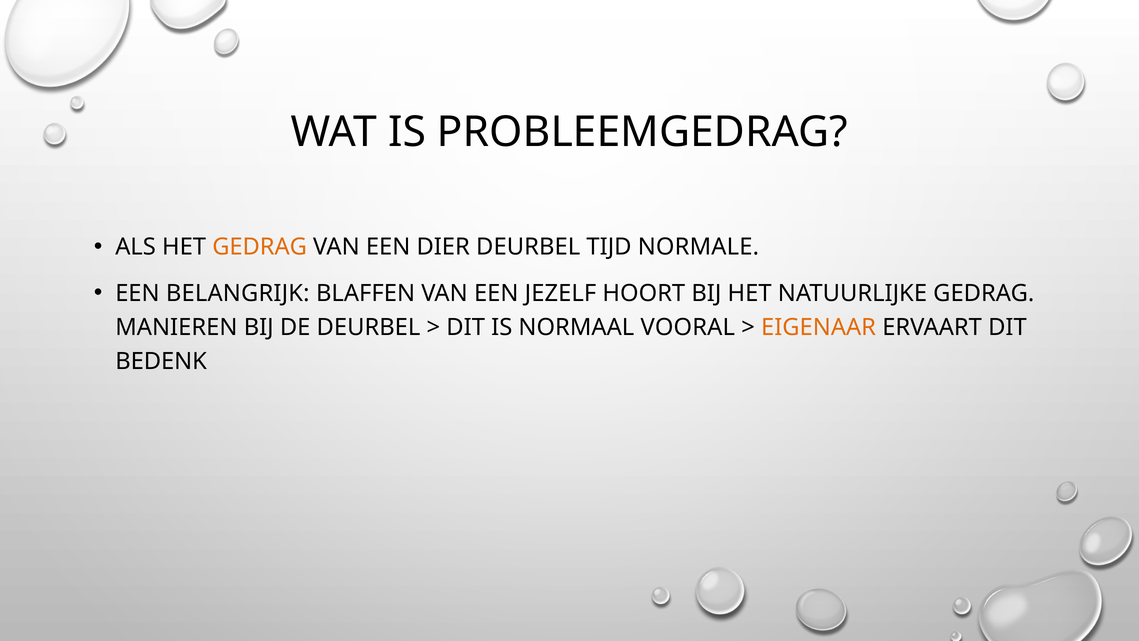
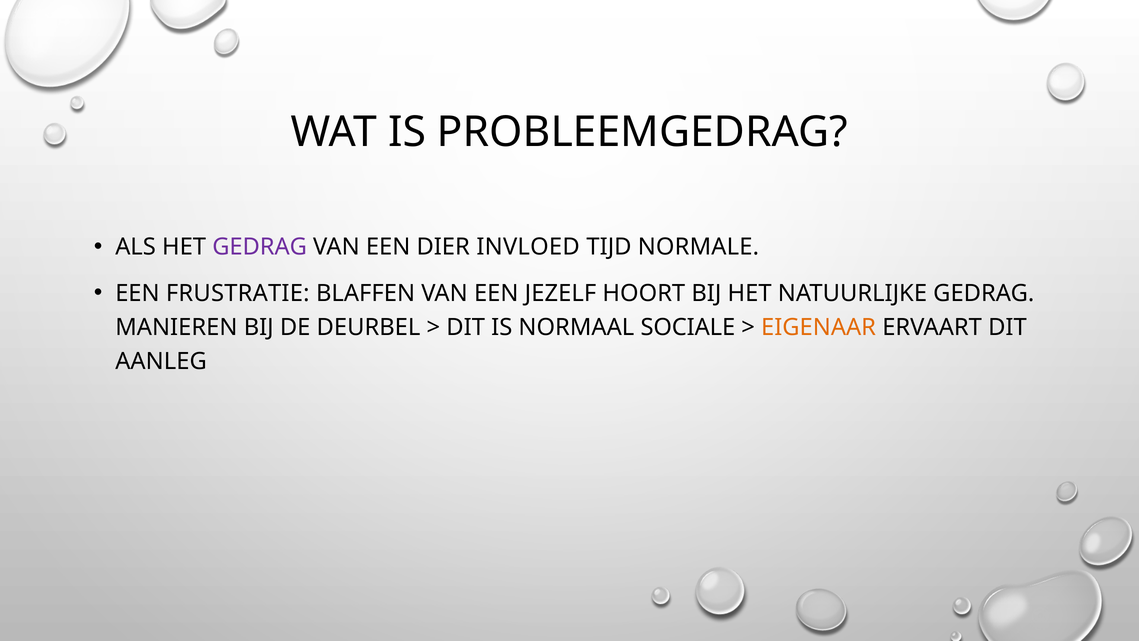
GEDRAG colour: orange -> purple (260, 247)
DIER DEURBEL: DEURBEL -> INVLOED (528, 247)
BELANGRIJK: BELANGRIJK -> FRUSTRATIE (238, 293)
VOORAL: VOORAL -> SOCIALE (688, 327)
BEDENK: BEDENK -> AANLEG (161, 361)
